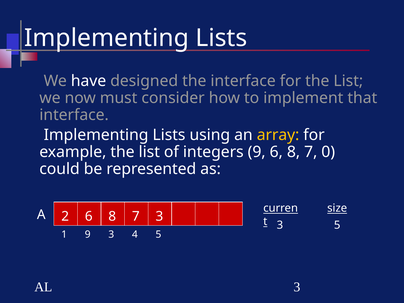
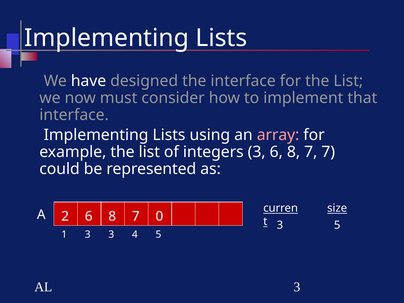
array colour: yellow -> pink (278, 135)
integers 9: 9 -> 3 (257, 152)
7 0: 0 -> 7 (328, 152)
7 3: 3 -> 0 (159, 216)
1 9: 9 -> 3 (88, 234)
